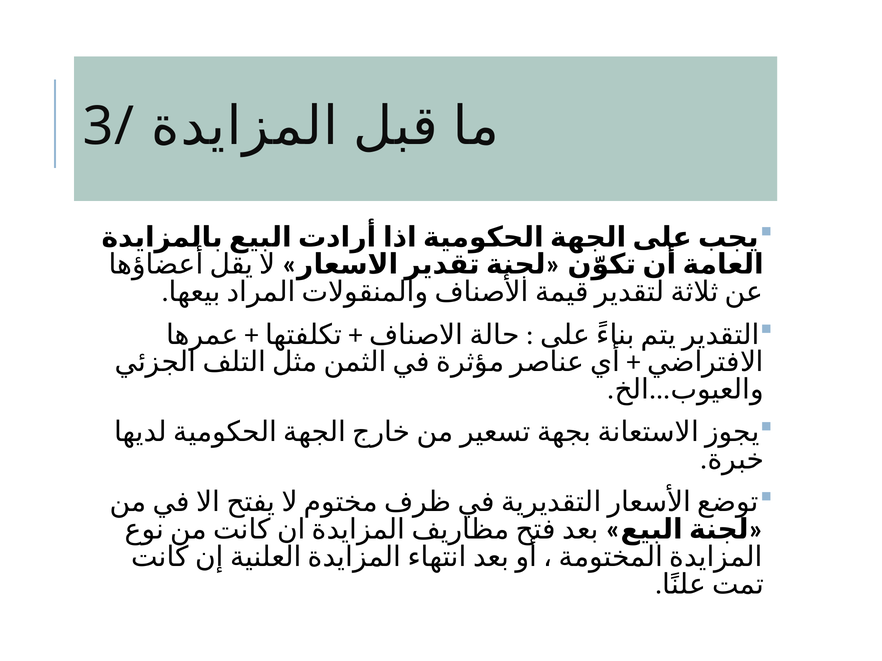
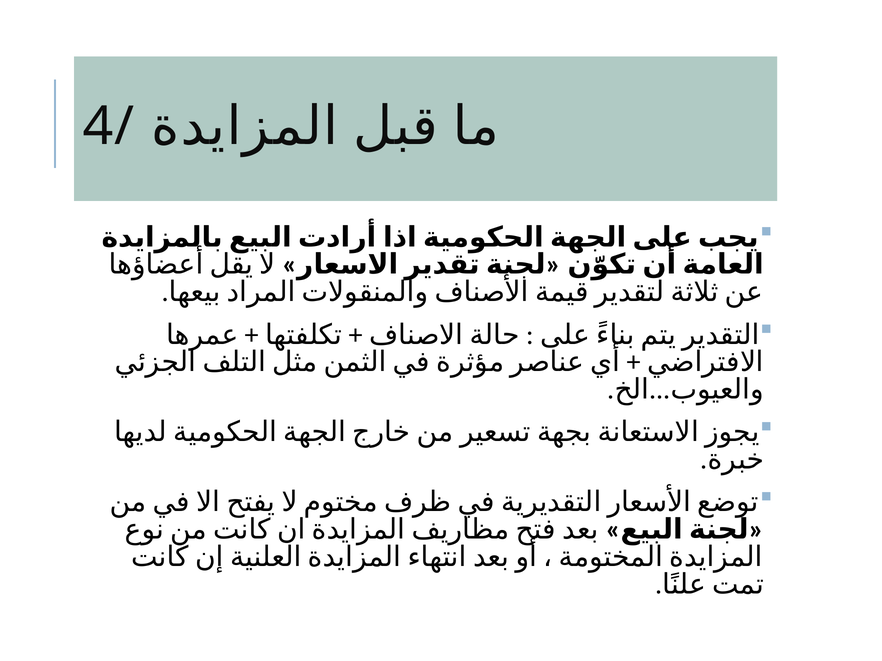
3/: 3/ -> 4/ (109, 126)
